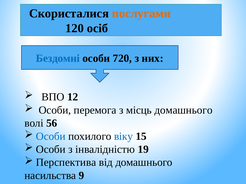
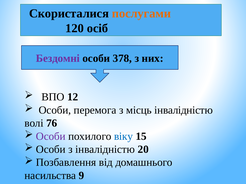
Бездомні colour: blue -> purple (58, 58)
720: 720 -> 378 (122, 58)
місць домашнього: домашнього -> інвалідністю (184, 110)
56: 56 -> 76 (52, 123)
Особи colour: blue -> purple (51, 137)
19: 19 -> 20 (143, 150)
Перспектива: Перспектива -> Позбавлення (66, 163)
